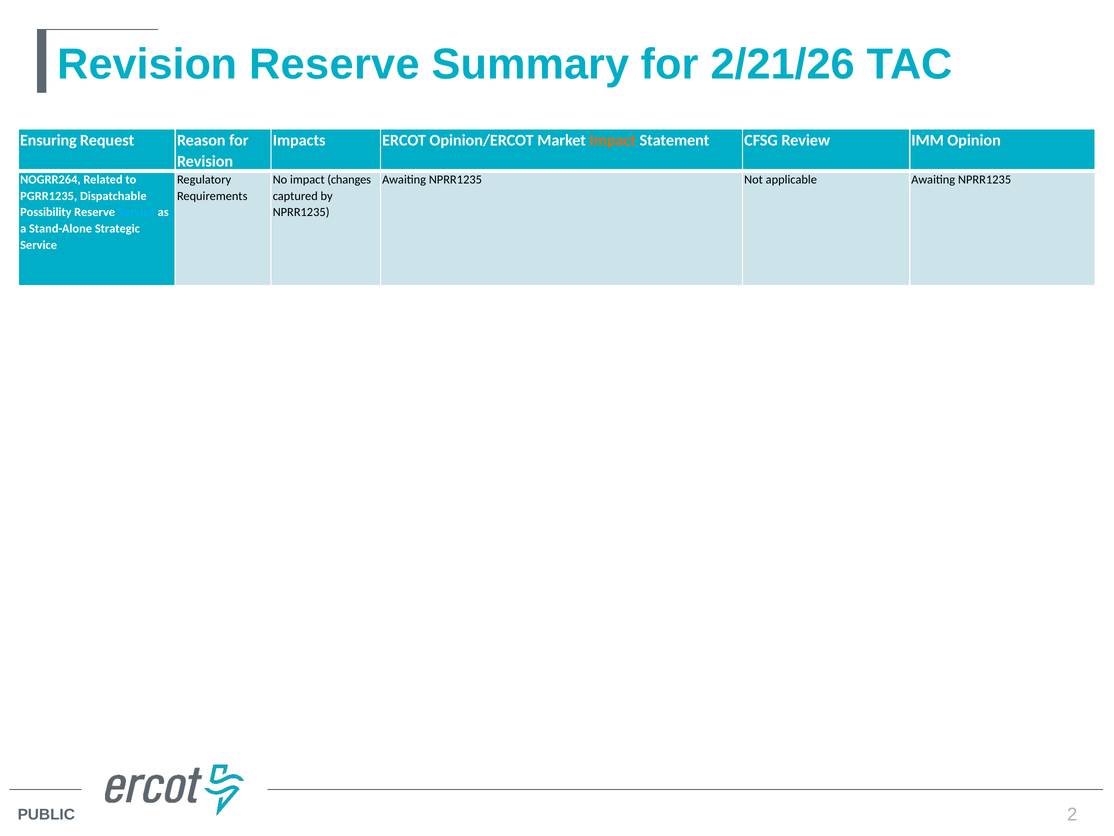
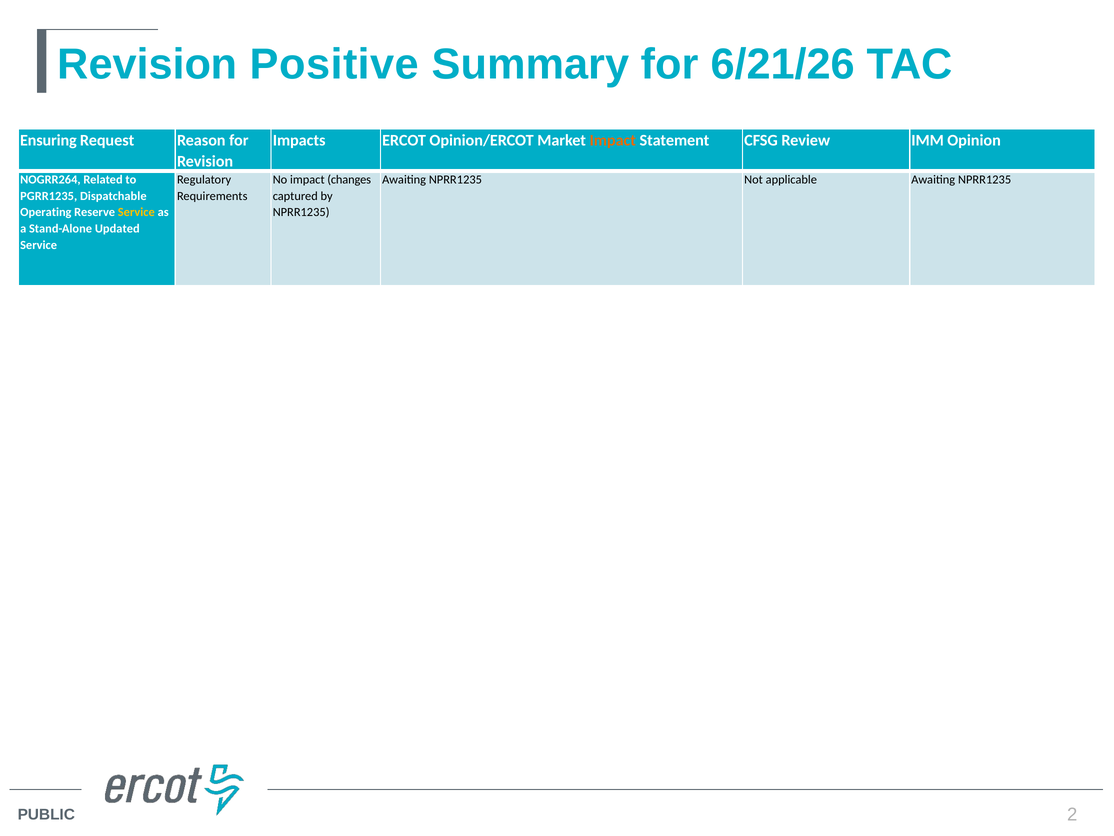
Revision Reserve: Reserve -> Positive (334, 64)
2/21/26: 2/21/26 -> 6/21/26 (783, 64)
Possibility: Possibility -> Operating (46, 212)
Service colour: light blue -> yellow (136, 212)
Strategic: Strategic -> Updated (117, 228)
